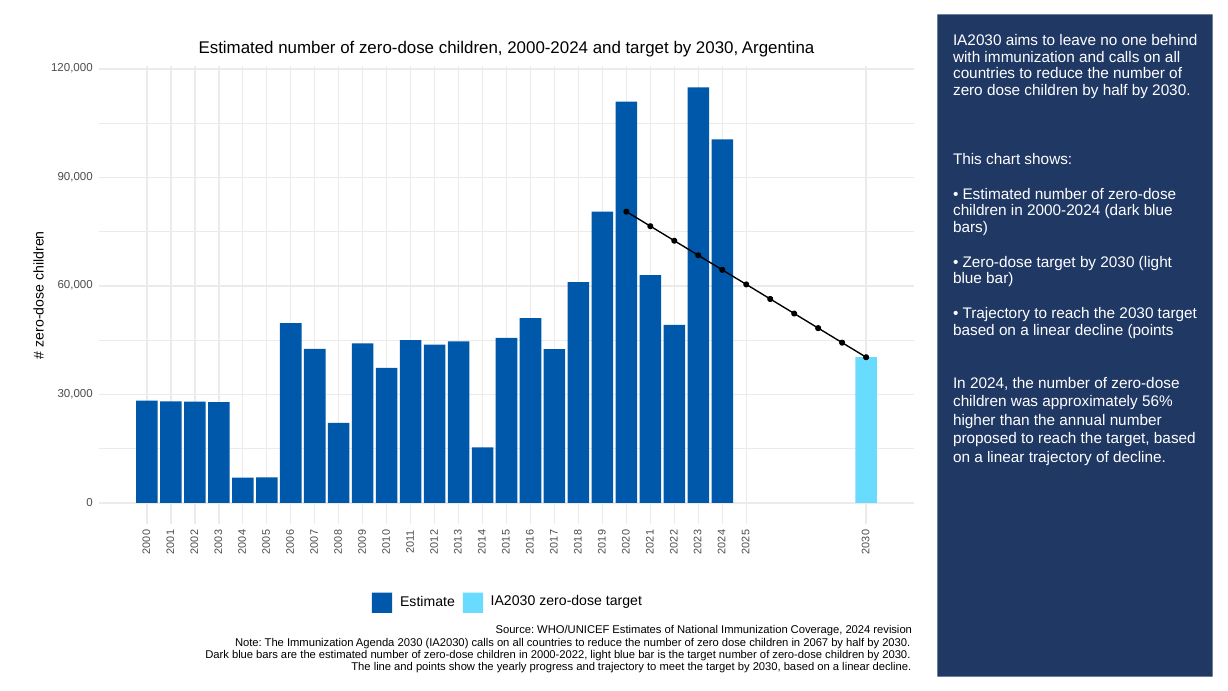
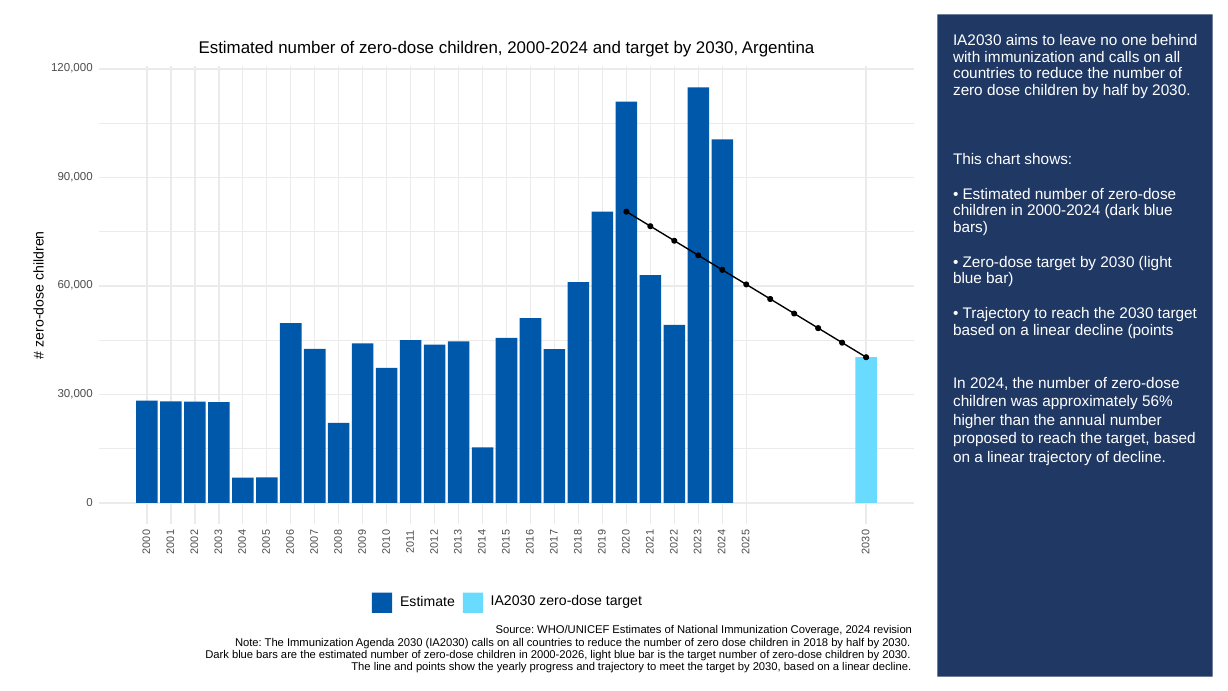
2067: 2067 -> 2018 (816, 642)
2000-2022: 2000-2022 -> 2000-2026 (559, 654)
